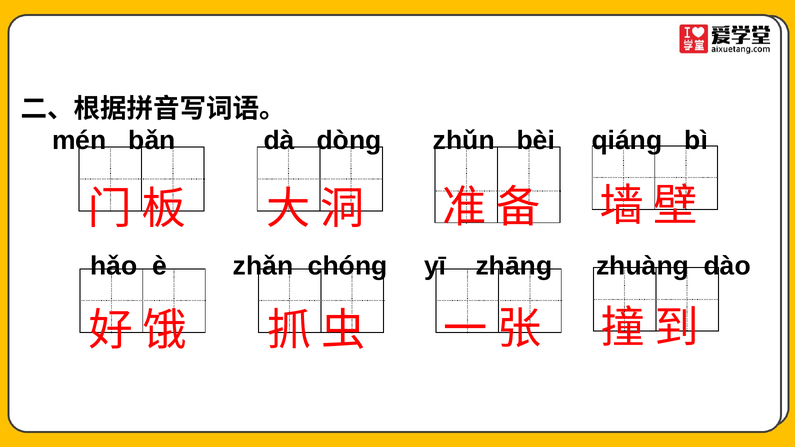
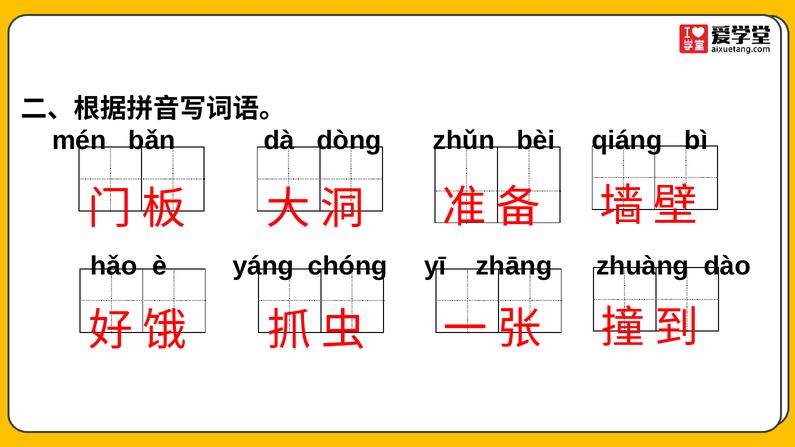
zhǎn: zhǎn -> yáng (263, 266)
